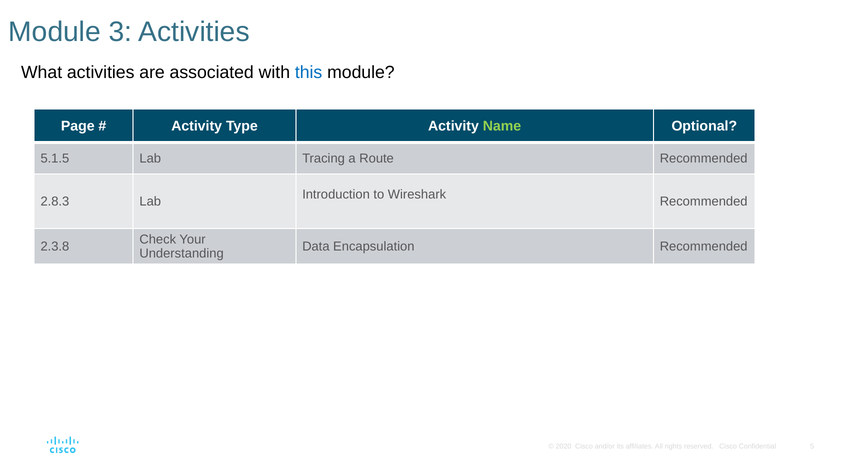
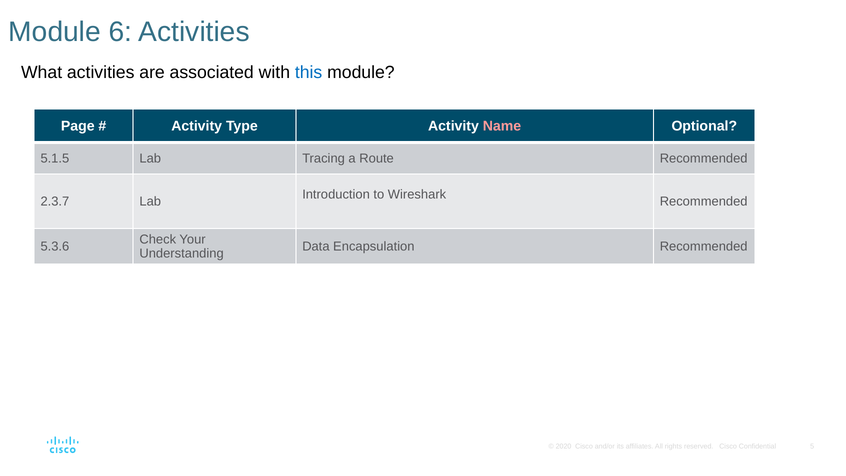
3: 3 -> 6 (120, 32)
Name colour: light green -> pink (502, 126)
2.8.3: 2.8.3 -> 2.3.7 (55, 202)
2.3.8: 2.3.8 -> 5.3.6 (55, 246)
